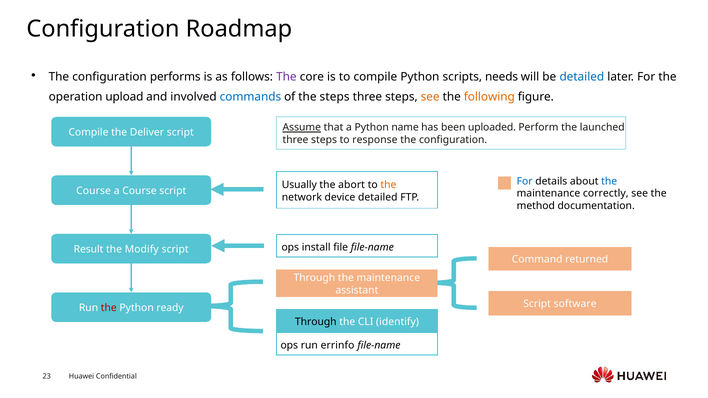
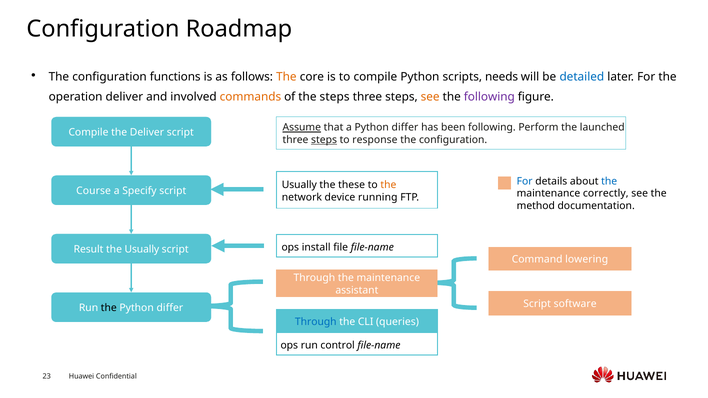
performs: performs -> functions (175, 77)
The colour: purple -> orange (286, 77)
operation upload: upload -> deliver (124, 97)
commands colour: blue -> orange (250, 97)
following colour: orange -> purple (489, 97)
a Python name: name -> differ (405, 128)
been uploaded: uploaded -> following (492, 128)
steps underline: none -> present (324, 140)
abort: abort -> these (352, 185)
a Course: Course -> Specify (139, 191)
device detailed: detailed -> running (378, 197)
the Modify: Modify -> Usually (142, 250)
returned: returned -> lowering (587, 260)
the colour: red -> black (109, 308)
ready: ready -> differ (170, 308)
Through colour: black -> blue (316, 322)
identify: identify -> queries (398, 322)
errinfo: errinfo -> control (338, 346)
